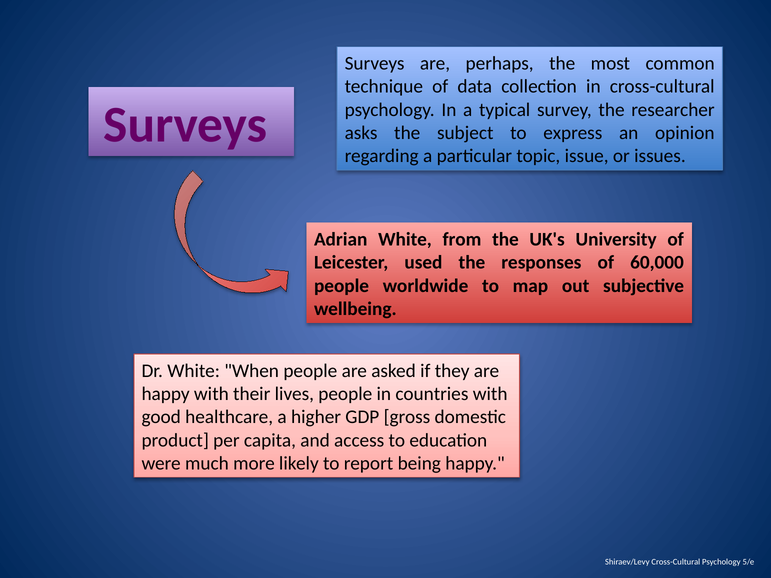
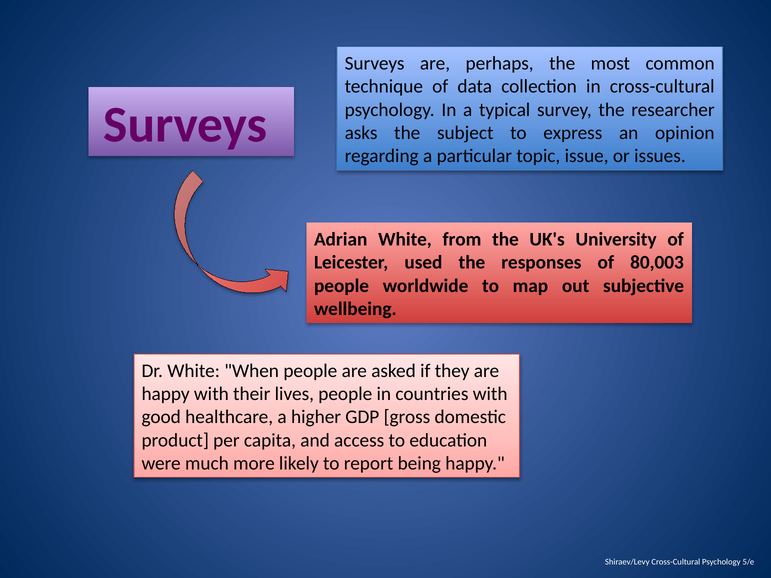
60,000: 60,000 -> 80,003 (657, 263)
